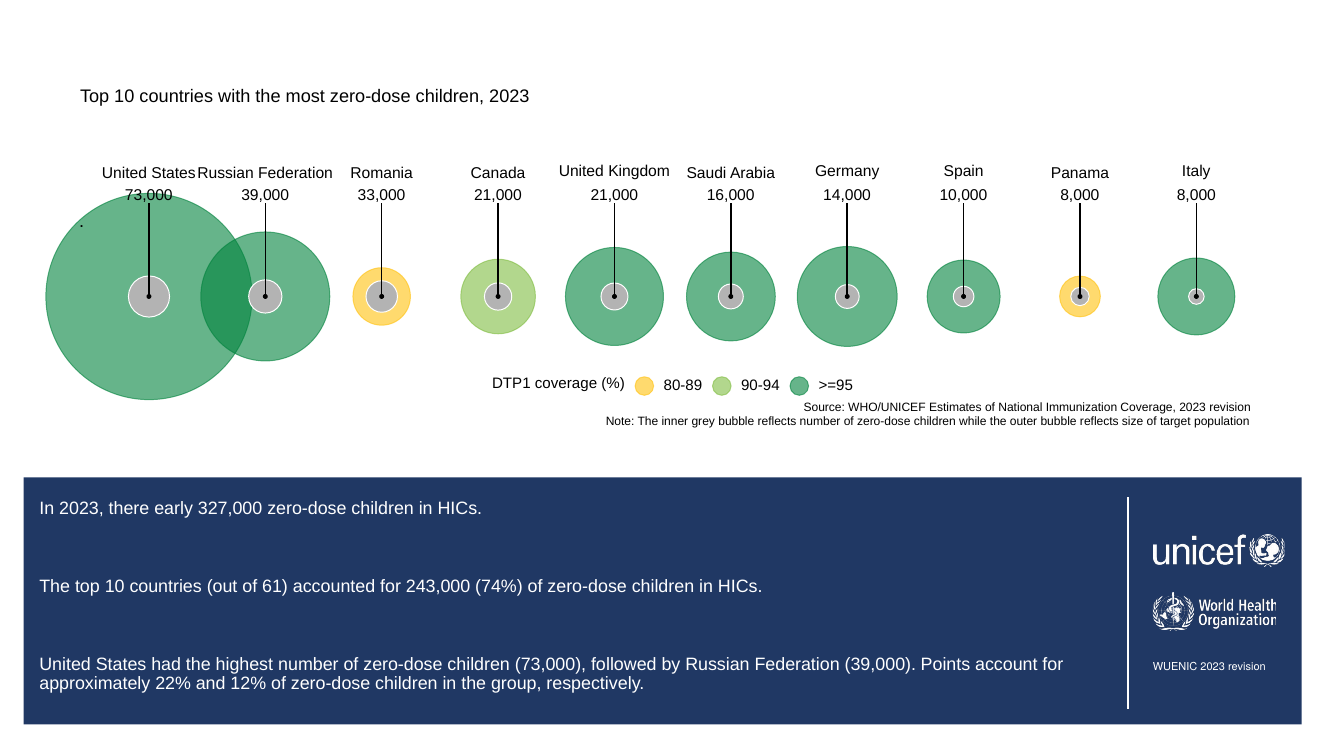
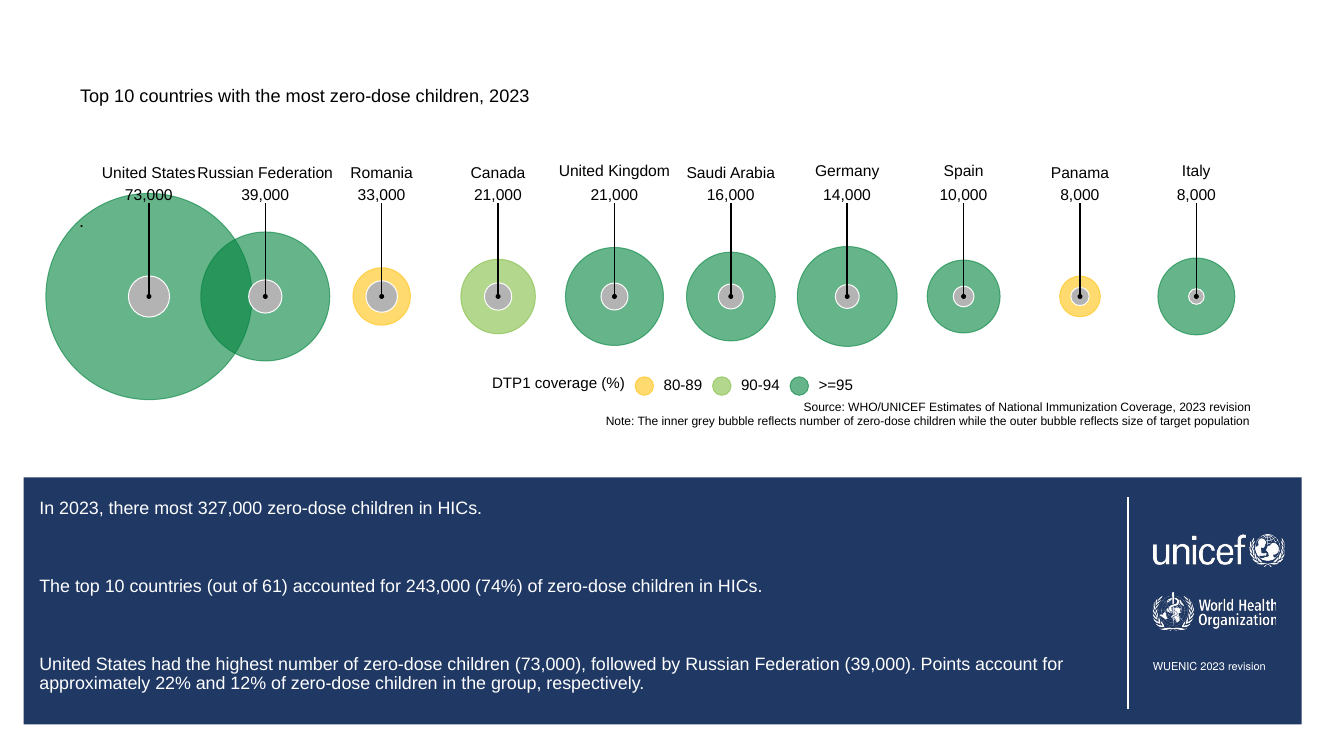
there early: early -> most (174, 509)
